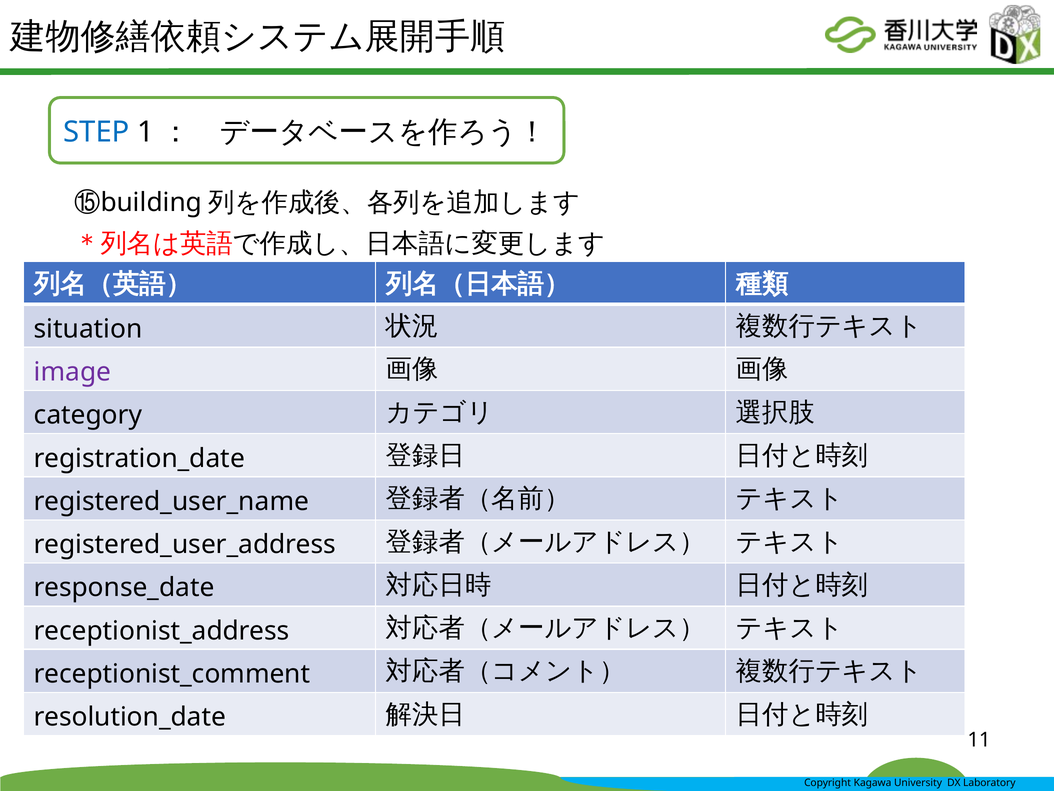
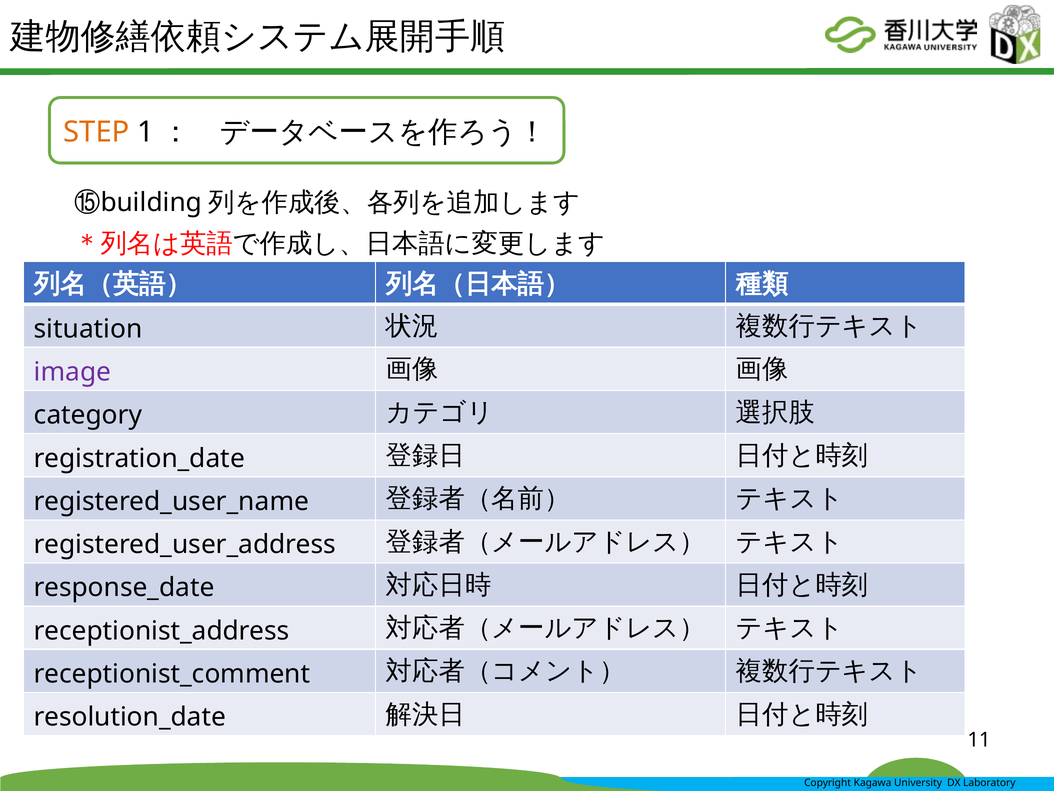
STEP colour: blue -> orange (96, 132)
